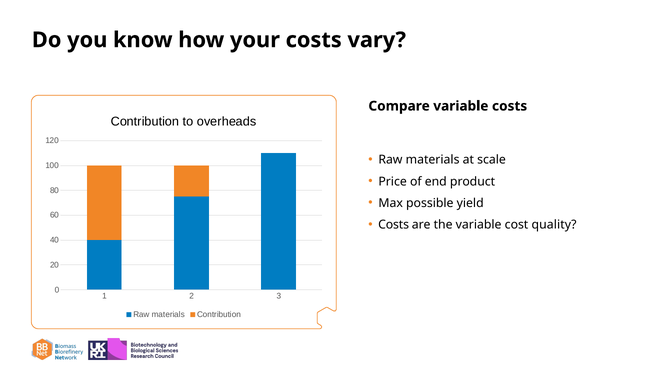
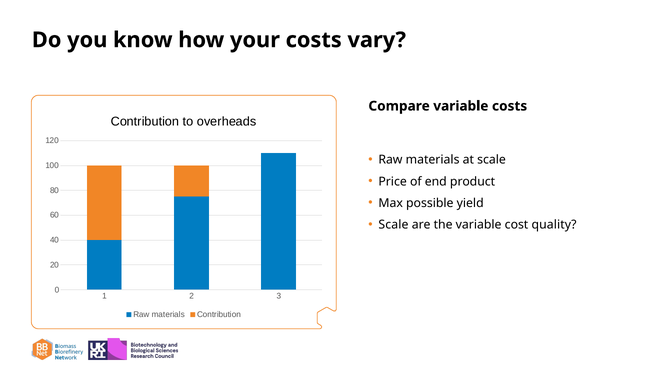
Costs: Costs -> Scale (393, 225)
